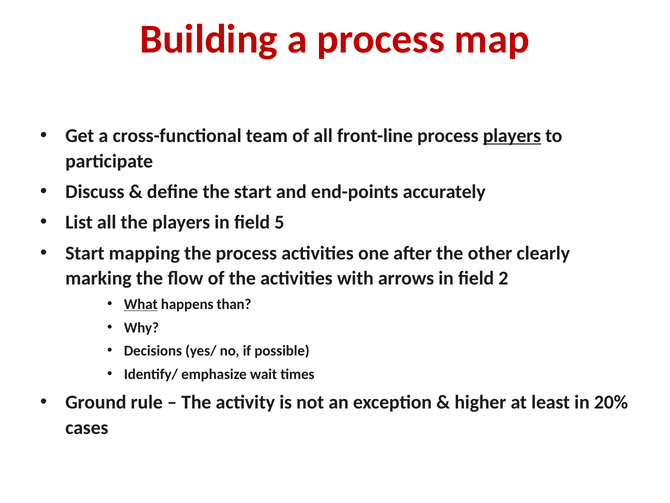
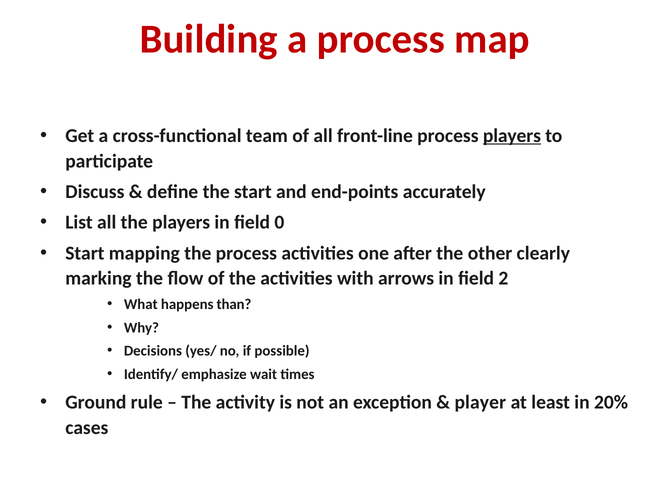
5: 5 -> 0 (279, 222)
What underline: present -> none (141, 304)
higher: higher -> player (480, 402)
